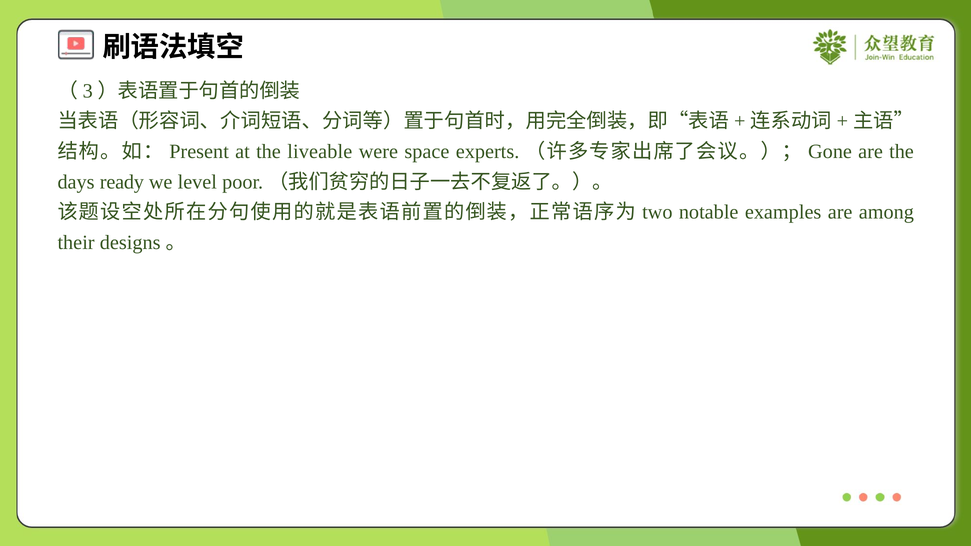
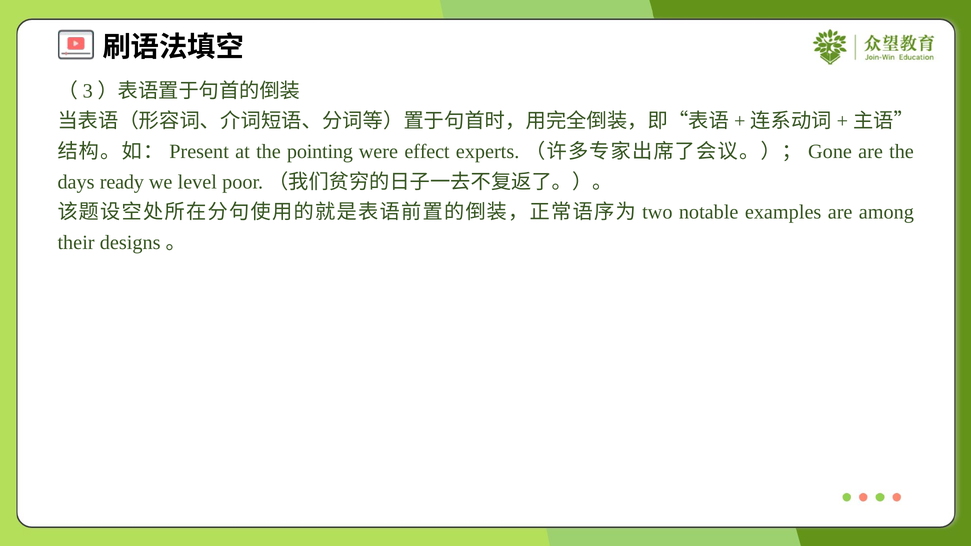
liveable: liveable -> pointing (320, 152)
space: space -> effect (427, 152)
